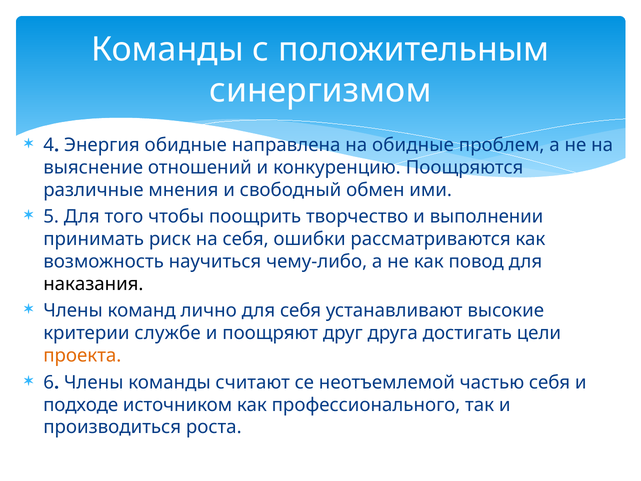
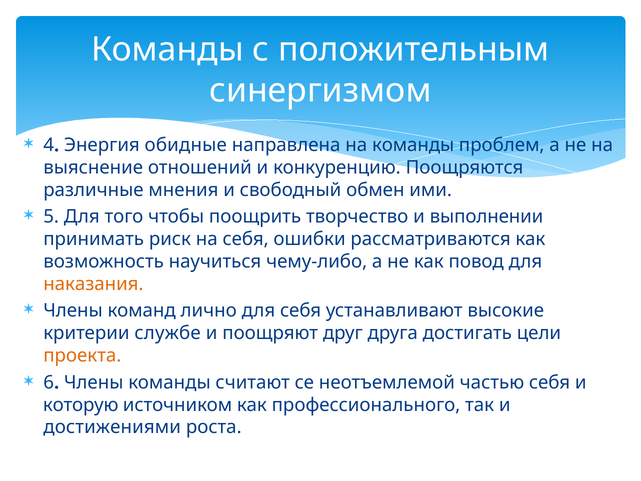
на обидные: обидные -> команды (413, 145)
наказания colour: black -> orange (93, 284)
подходе: подходе -> которую (81, 405)
производиться: производиться -> достижениями (112, 427)
